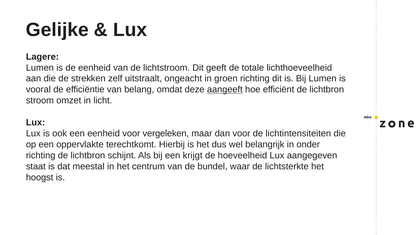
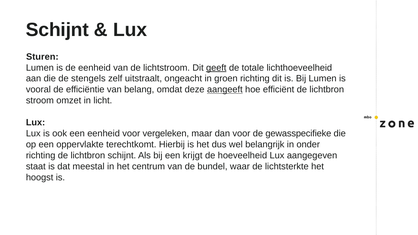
Gelijke: Gelijke -> Schijnt (57, 30)
Lagere: Lagere -> Sturen (42, 57)
geeft underline: none -> present (216, 68)
strekken: strekken -> stengels (88, 79)
lichtintensiteiten: lichtintensiteiten -> gewasspecifieke (298, 134)
